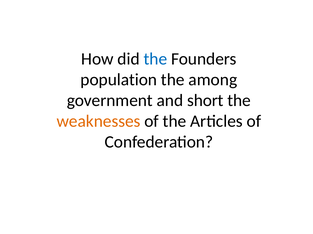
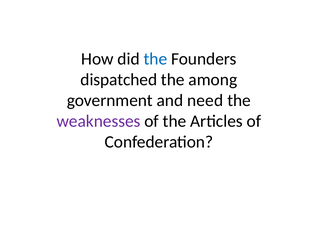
population: population -> dispatched (119, 80)
short: short -> need (205, 101)
weaknesses colour: orange -> purple (99, 122)
